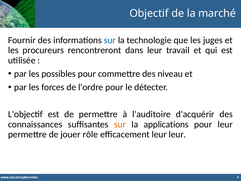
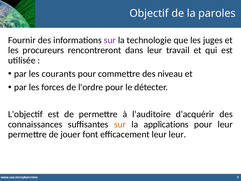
marché: marché -> paroles (217, 13)
sur colour: blue -> purple (110, 40)
possibles: possibles -> courants (59, 74)
rôle: rôle -> font (90, 134)
